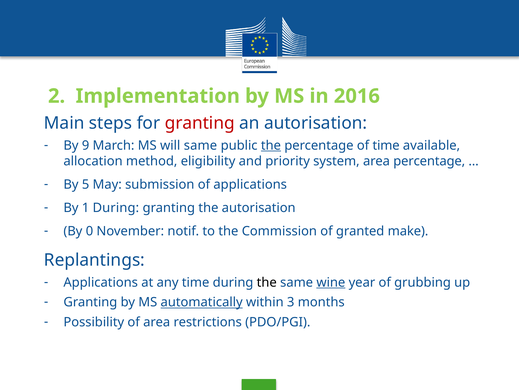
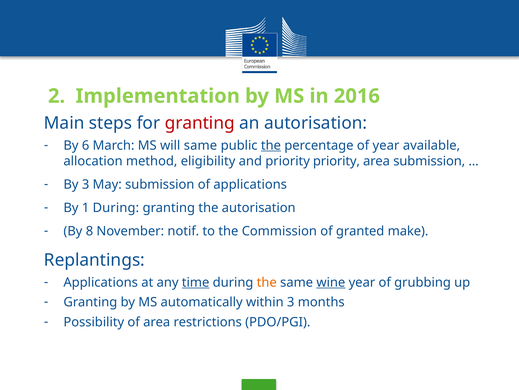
9: 9 -> 6 (86, 145)
of time: time -> year (386, 145)
priority system: system -> priority (336, 161)
area percentage: percentage -> submission (429, 161)
By 5: 5 -> 3 (86, 184)
0: 0 -> 8 (89, 231)
time underline: none -> present (196, 282)
the colour: black -> orange (267, 282)
automatically underline: present -> none (202, 302)
